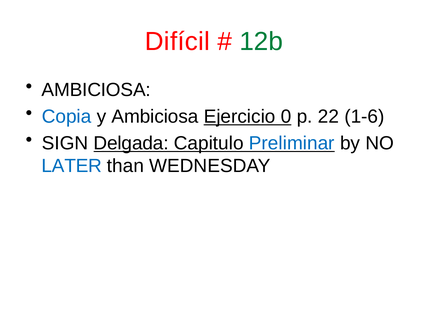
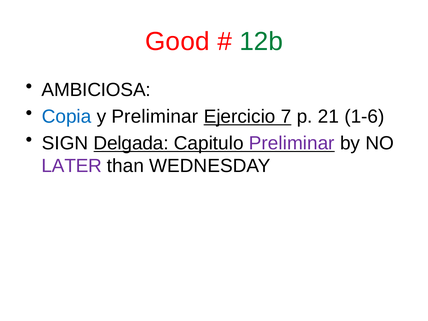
Difícil: Difícil -> Good (177, 41)
y Ambiciosa: Ambiciosa -> Preliminar (155, 116)
0: 0 -> 7 (286, 116)
22: 22 -> 21 (328, 116)
Preliminar colour: blue -> purple (292, 143)
LATER colour: blue -> purple (72, 166)
